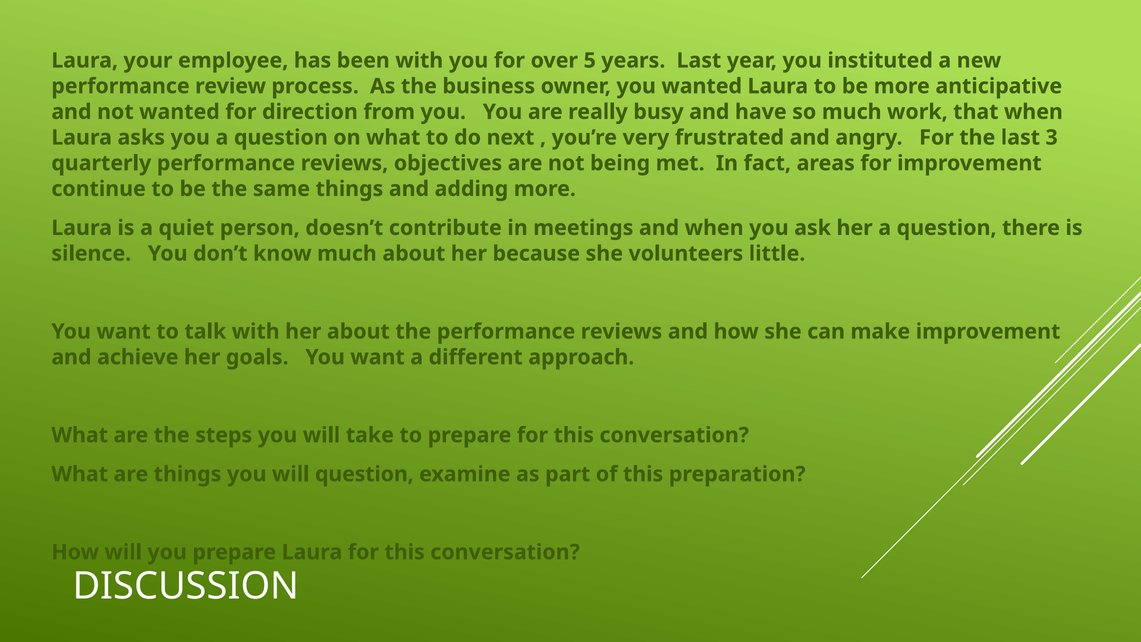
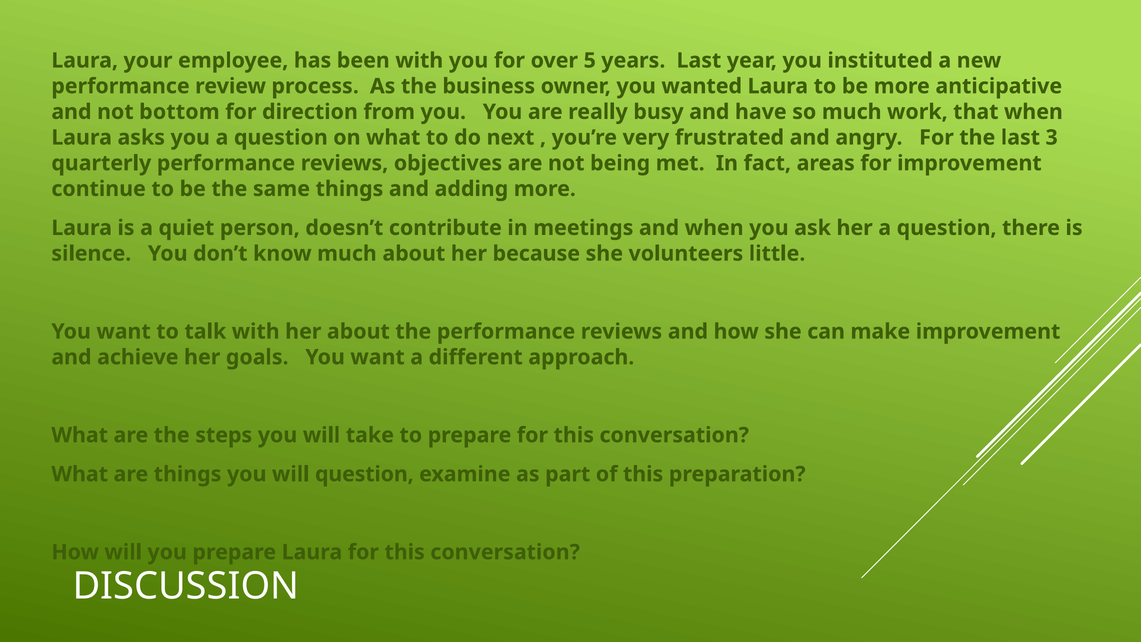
not wanted: wanted -> bottom (179, 112)
